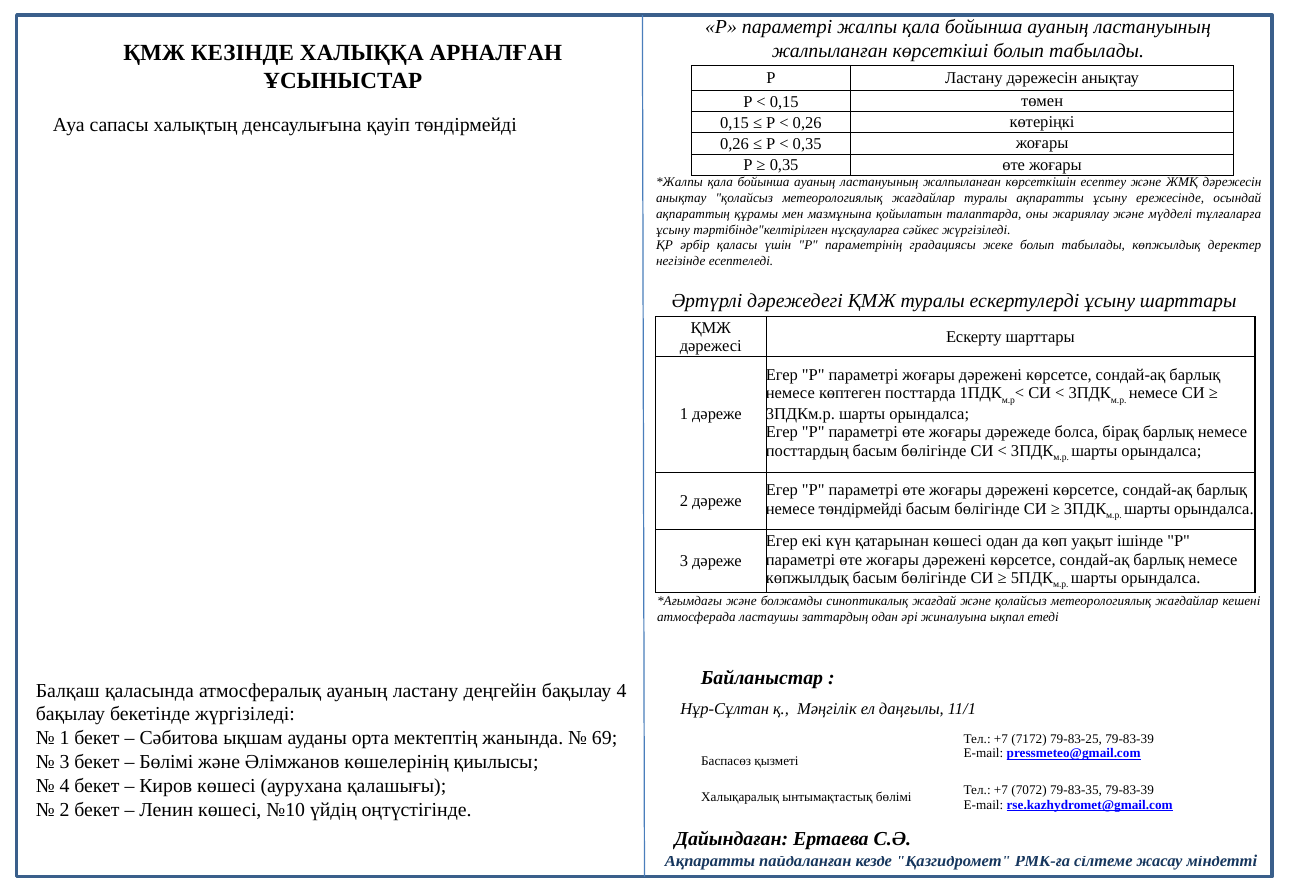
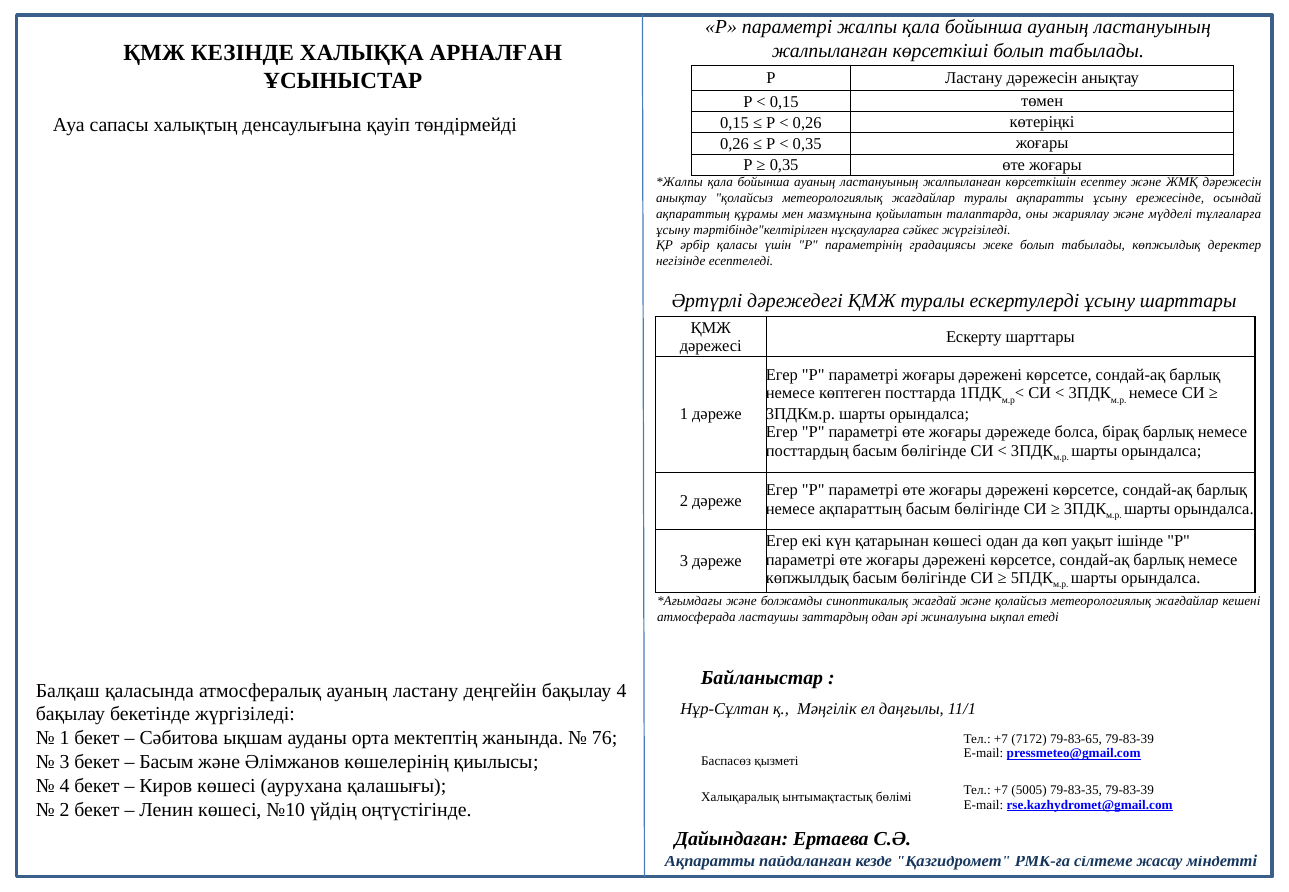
немесе төндірмейді: төндірмейді -> ақпараттың (860, 509)
69: 69 -> 76 (605, 739)
79-83-25: 79-83-25 -> 79-83-65 (1076, 739)
Бөлімі: Бөлімі -> Басым (166, 762)
7072: 7072 -> 5005 (1029, 791)
